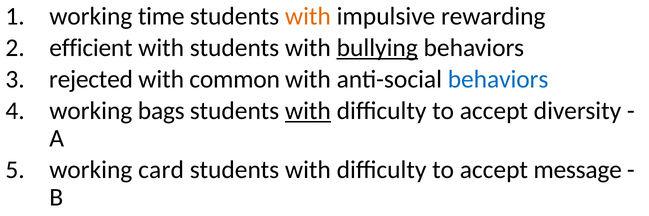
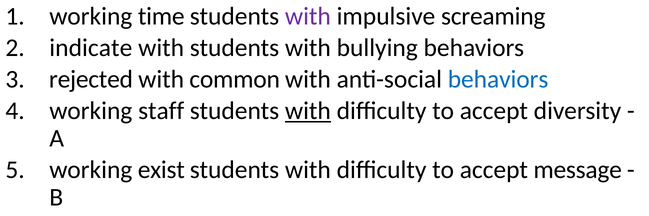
with colour: orange -> purple (308, 16)
rewarding: rewarding -> screaming (493, 16)
efficient: efficient -> indicate (91, 48)
bullying underline: present -> none (377, 48)
bags: bags -> staff (161, 111)
card: card -> exist (161, 170)
